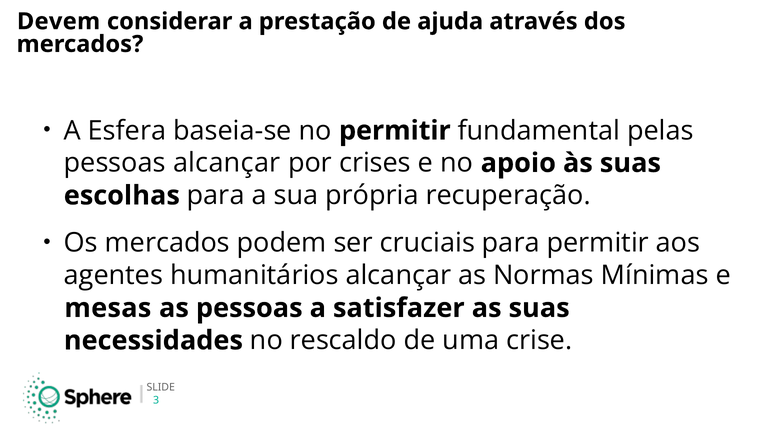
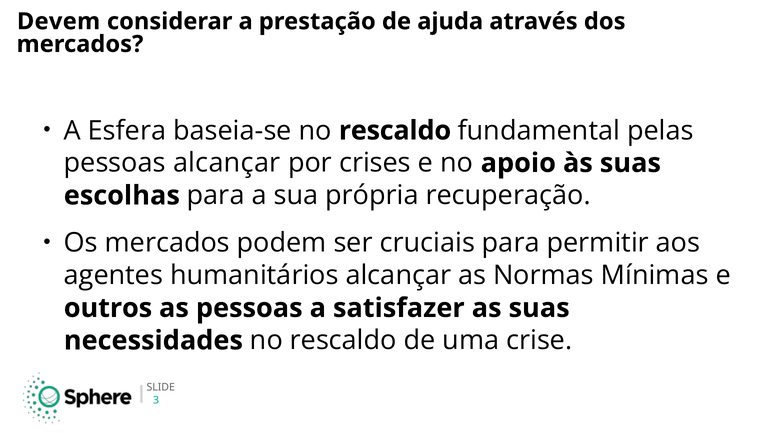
baseia-se no permitir: permitir -> rescaldo (395, 131)
mesas: mesas -> outros (108, 308)
